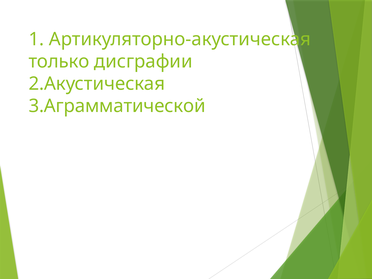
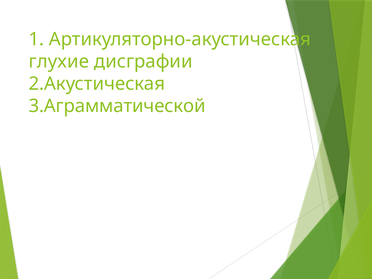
только: только -> глухие (59, 61)
